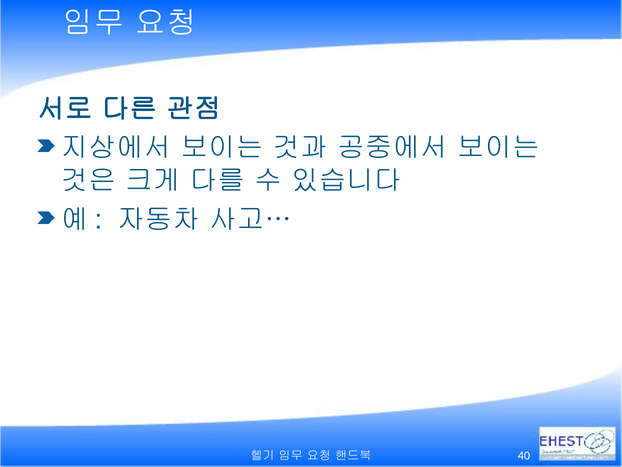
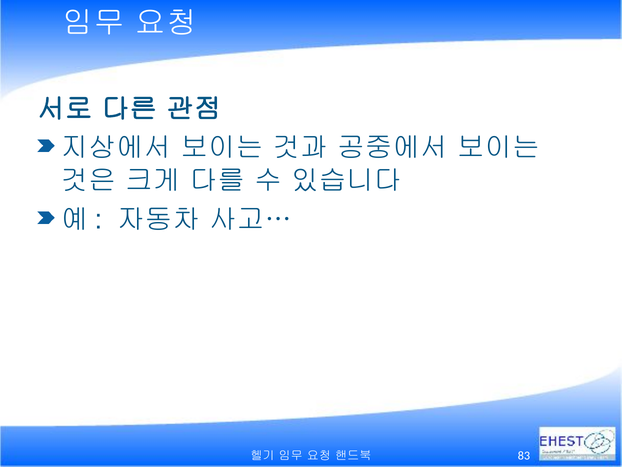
40: 40 -> 83 (524, 455)
